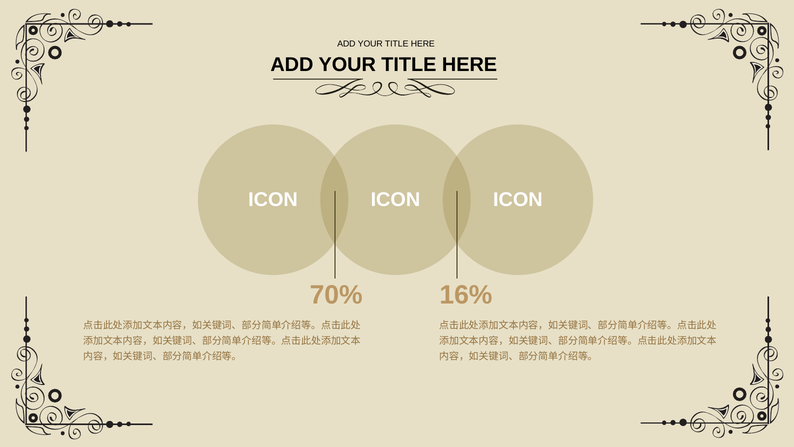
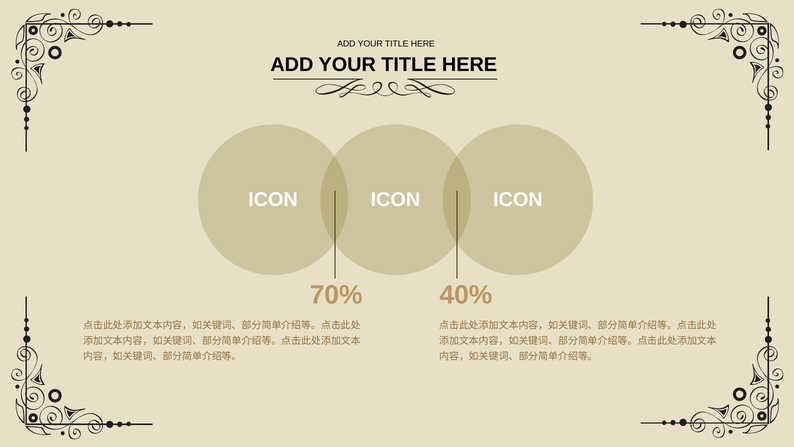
16%: 16% -> 40% (466, 295)
